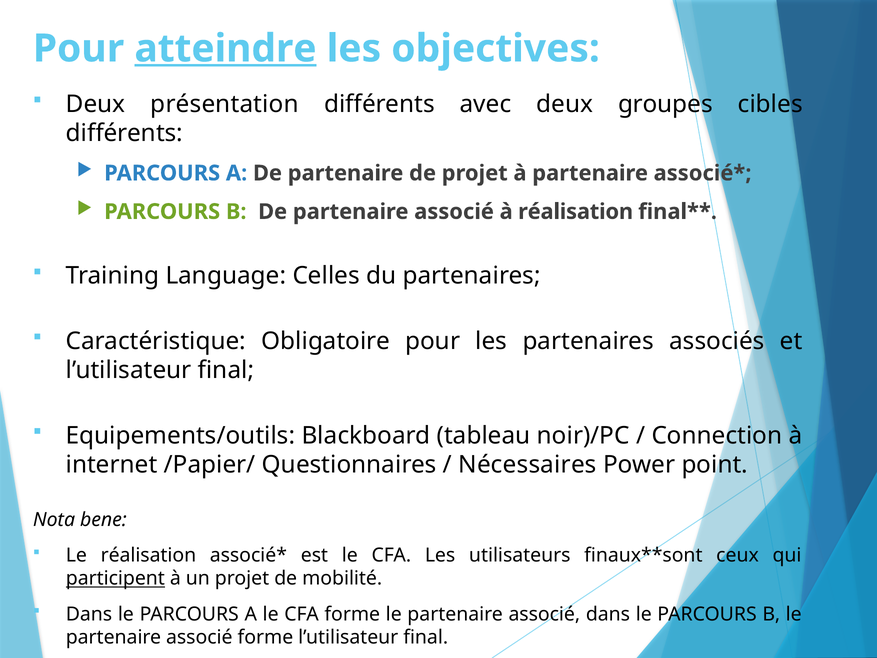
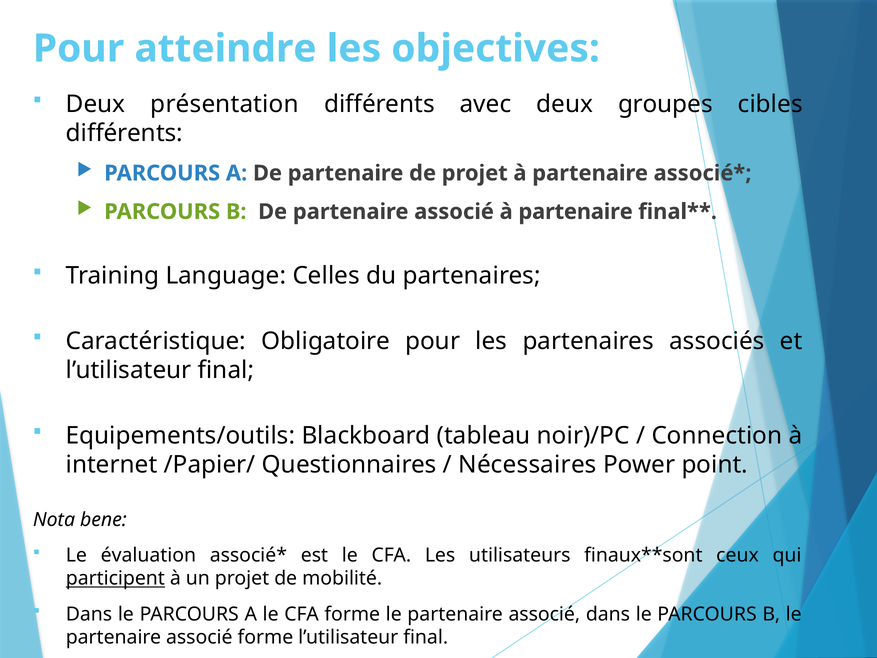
atteindre underline: present -> none (225, 49)
associé à réalisation: réalisation -> partenaire (576, 212)
Le réalisation: réalisation -> évaluation (148, 555)
